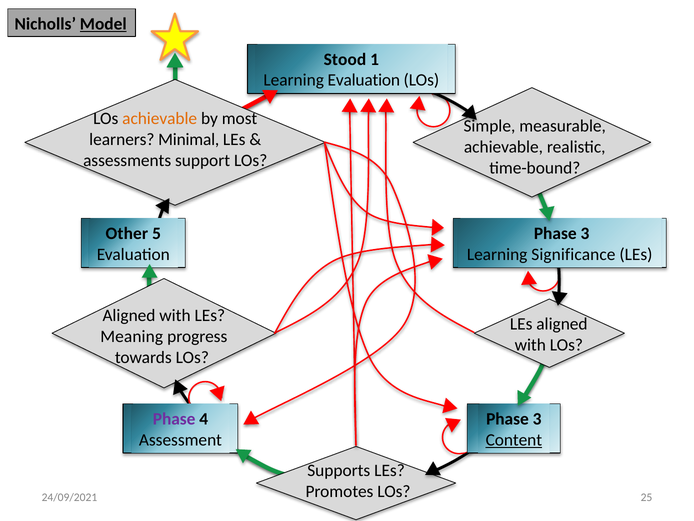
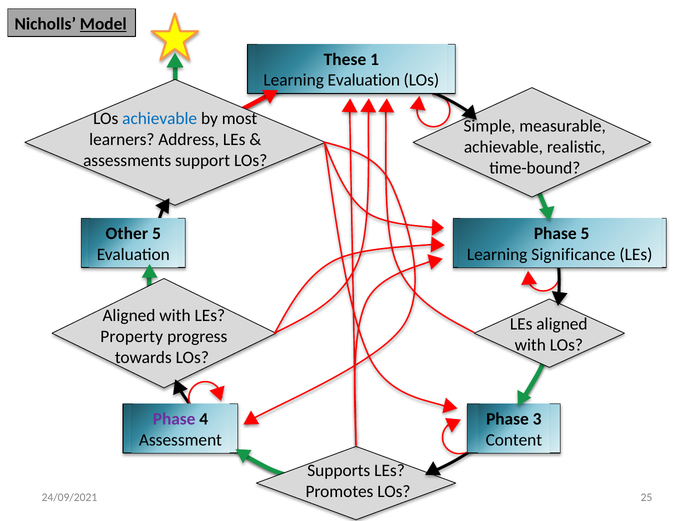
Stood: Stood -> These (345, 59)
achievable colour: orange -> blue (160, 119)
Minimal: Minimal -> Address (189, 139)
3: 3 -> 5 (585, 233)
Meaning: Meaning -> Property (132, 336)
Content underline: present -> none (514, 439)
